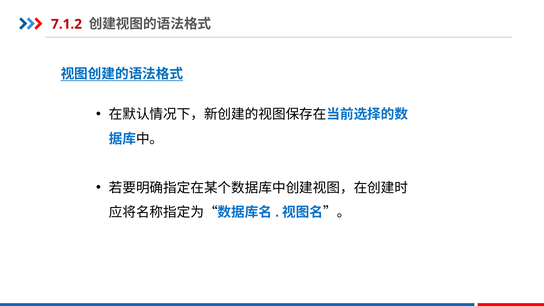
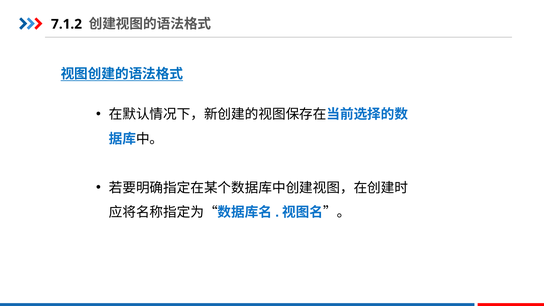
7.1.2 colour: red -> black (67, 24)
